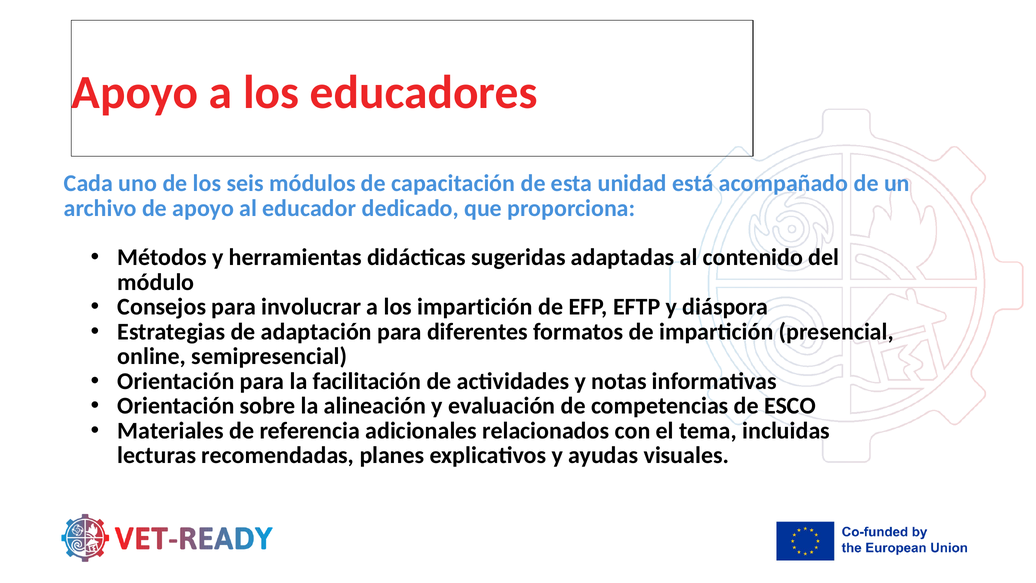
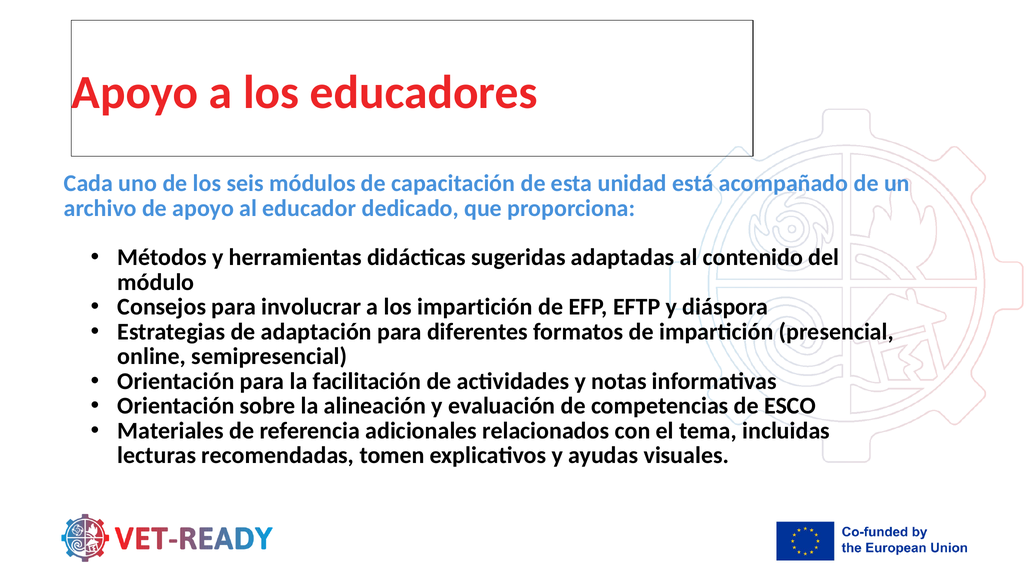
planes: planes -> tomen (392, 455)
